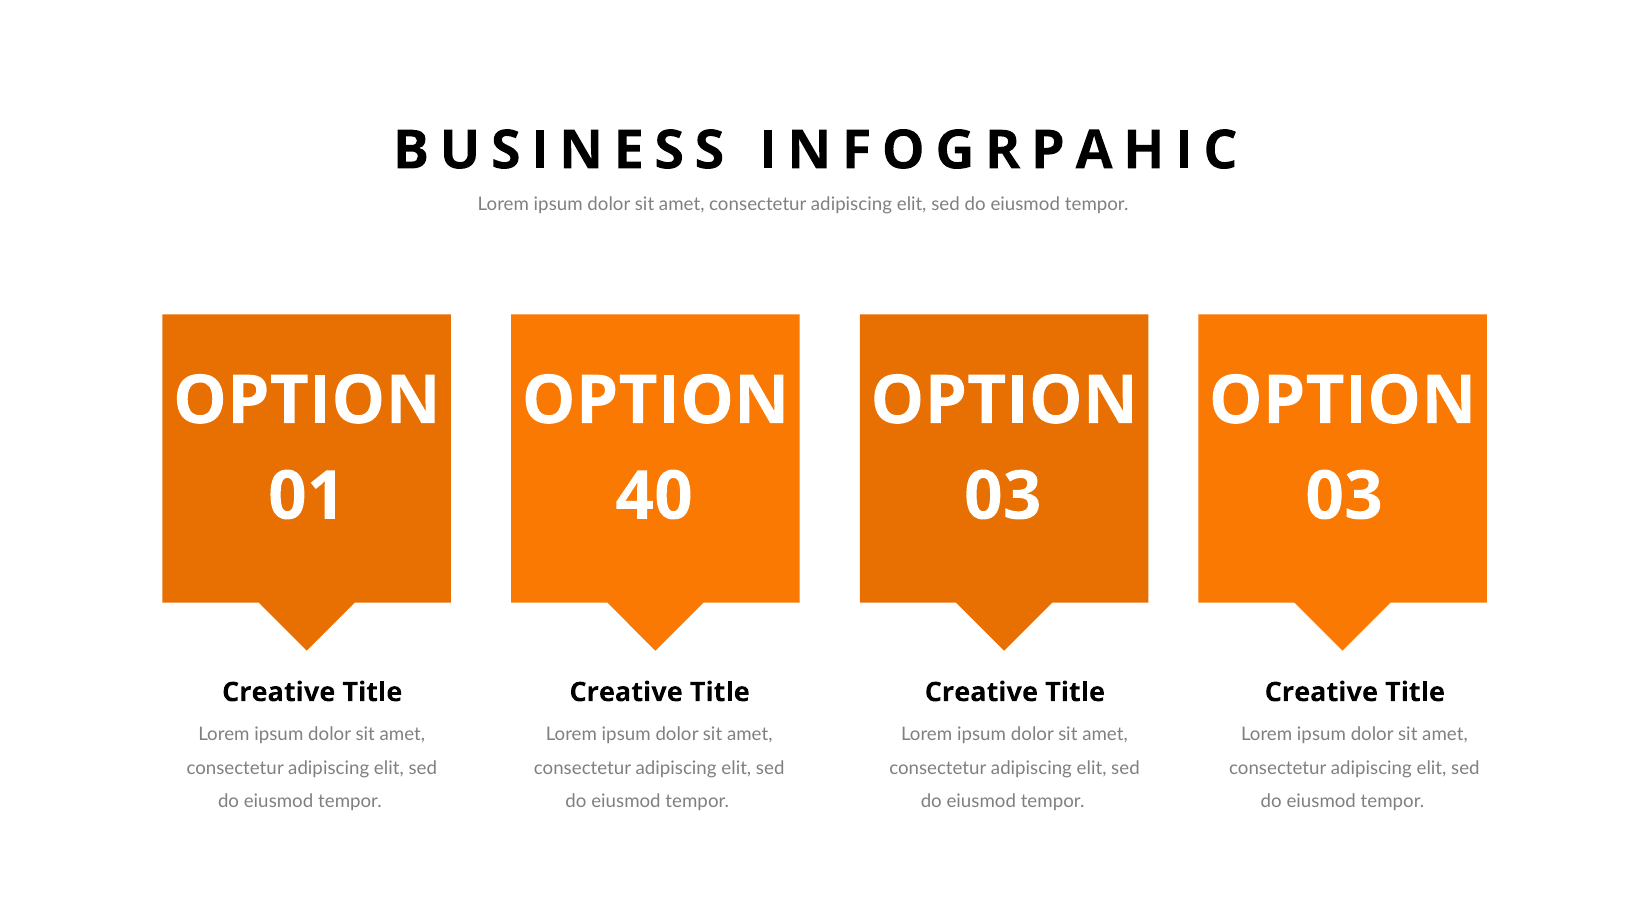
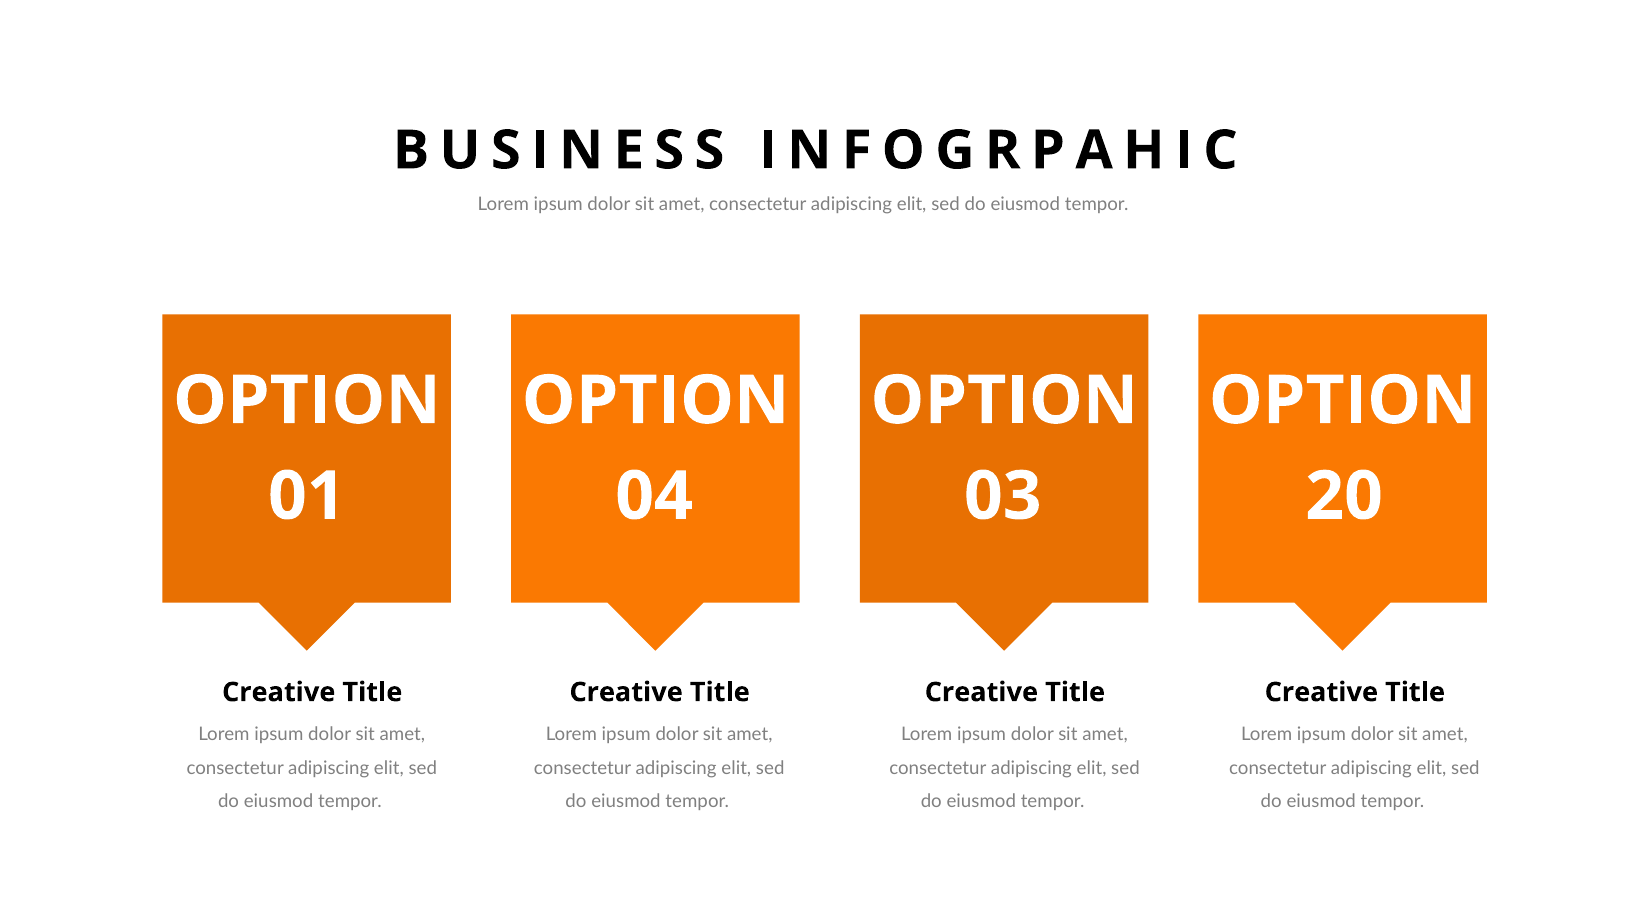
40: 40 -> 04 (654, 497)
03 03: 03 -> 20 (1344, 497)
